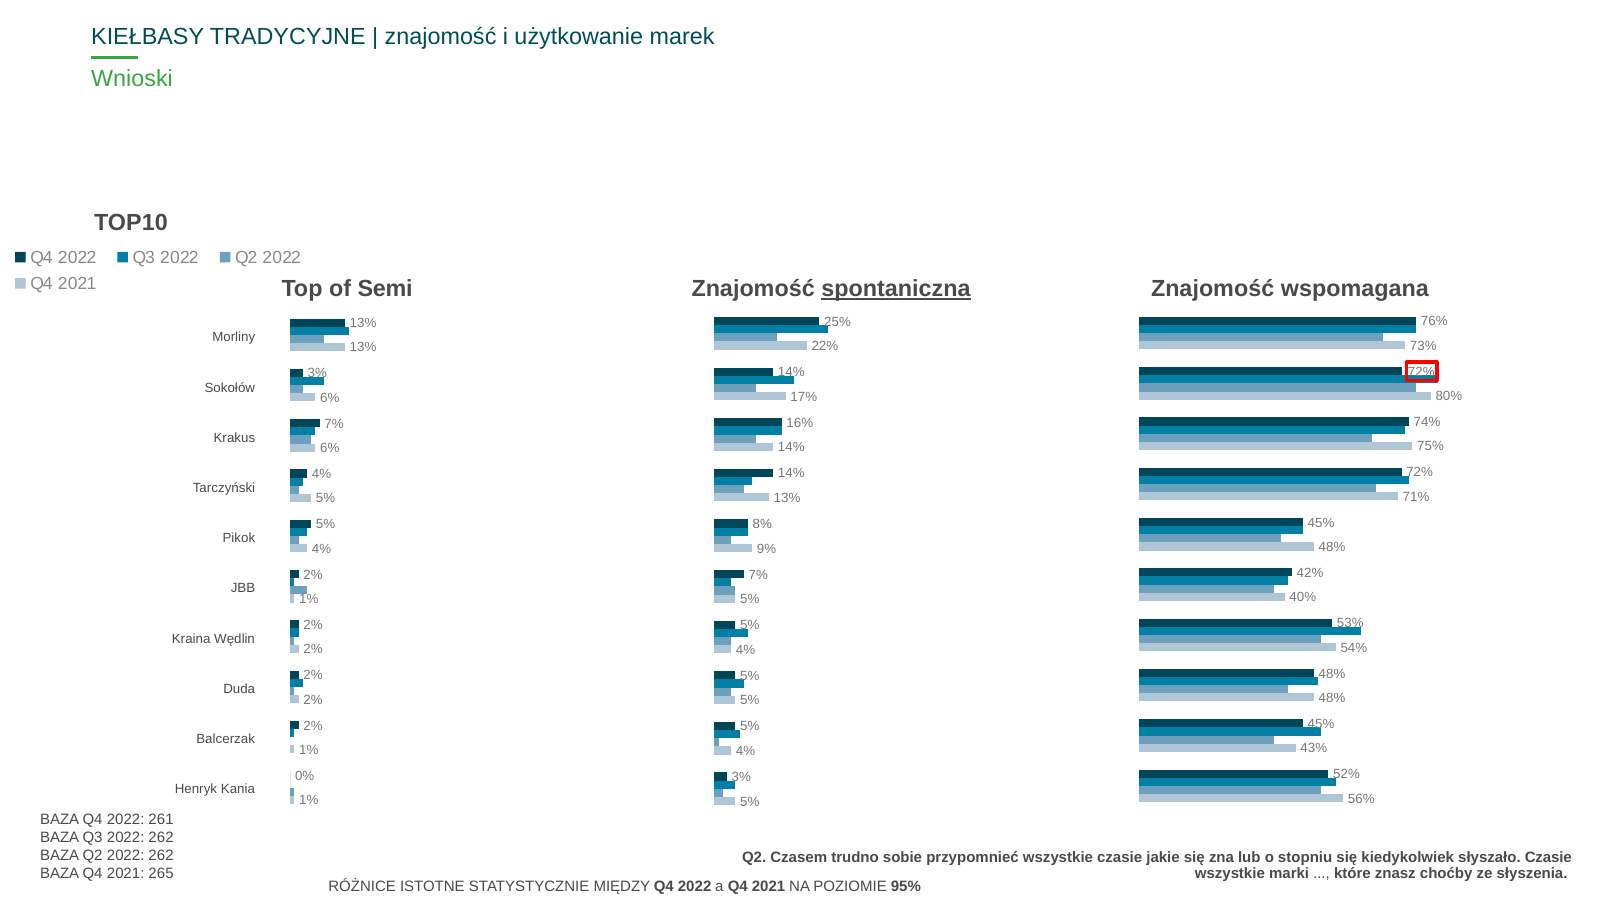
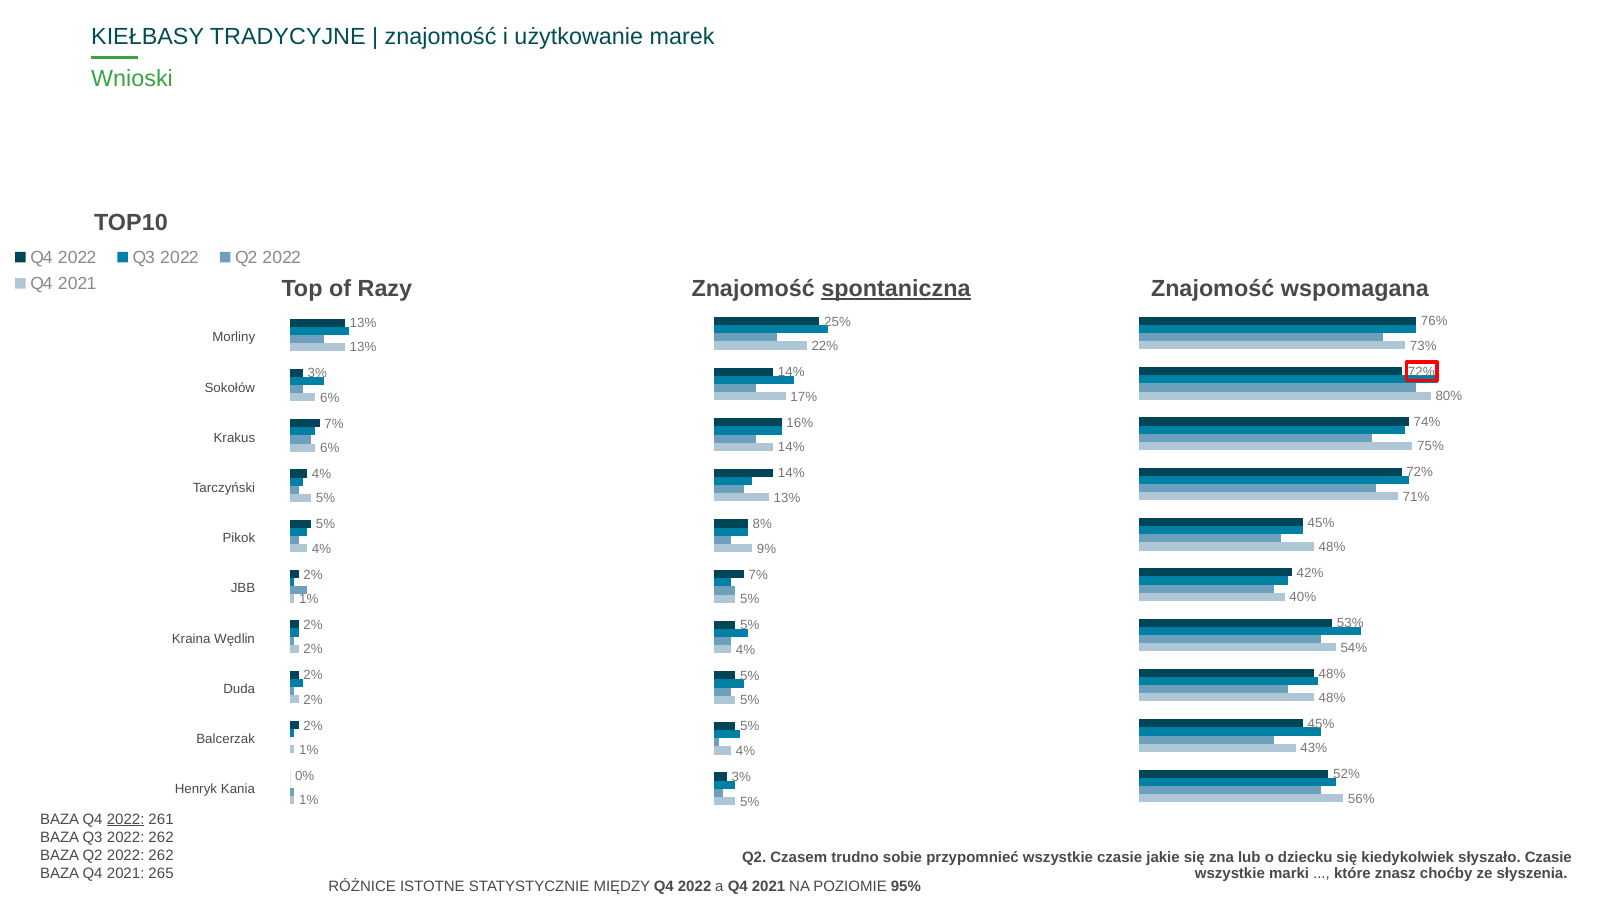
Semi: Semi -> Razy (385, 289)
2022 underline: none -> present (126, 819)
stopniu: stopniu -> dziecku (1305, 857)
